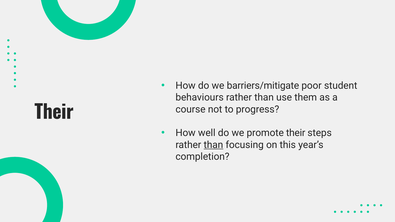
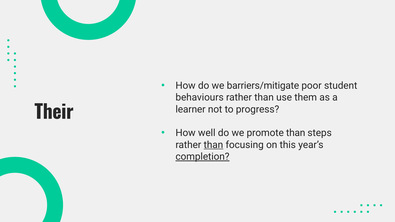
course: course -> learner (191, 109)
promote their: their -> than (296, 133)
completion underline: none -> present (202, 157)
